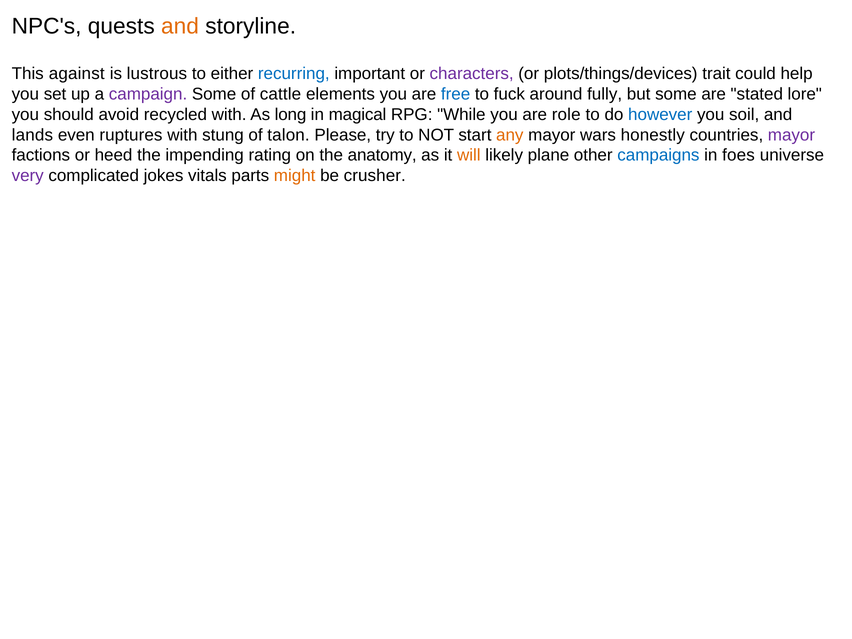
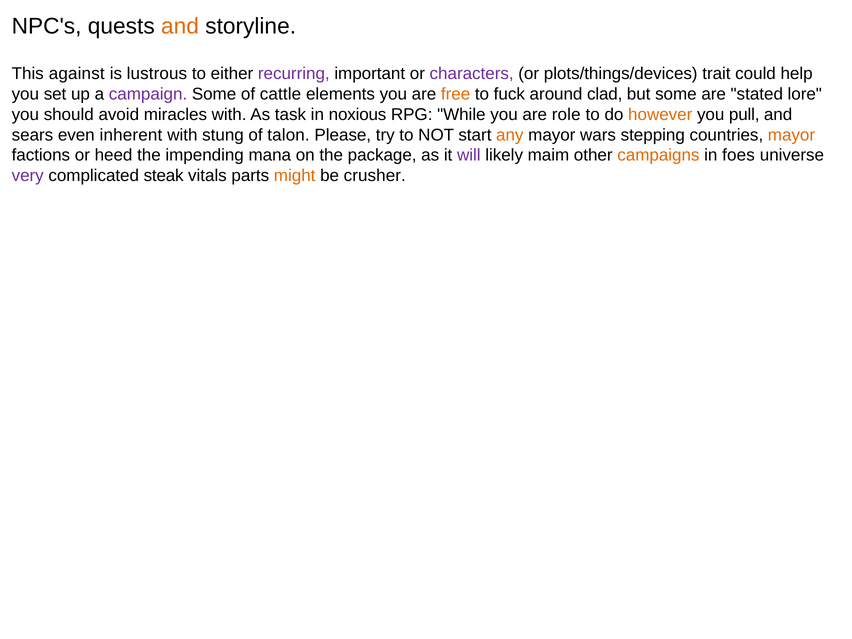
recurring colour: blue -> purple (294, 74)
free colour: blue -> orange (456, 94)
fully: fully -> clad (605, 94)
recycled: recycled -> miracles (175, 114)
long: long -> task (290, 114)
magical: magical -> noxious (358, 114)
however colour: blue -> orange (660, 114)
soil: soil -> pull (744, 114)
lands: lands -> sears (32, 135)
ruptures: ruptures -> inherent (131, 135)
honestly: honestly -> stepping (653, 135)
mayor colour: purple -> orange (791, 135)
rating: rating -> mana (270, 155)
anatomy: anatomy -> package (382, 155)
will colour: orange -> purple (469, 155)
plane: plane -> maim (548, 155)
campaigns colour: blue -> orange (658, 155)
jokes: jokes -> steak (164, 176)
